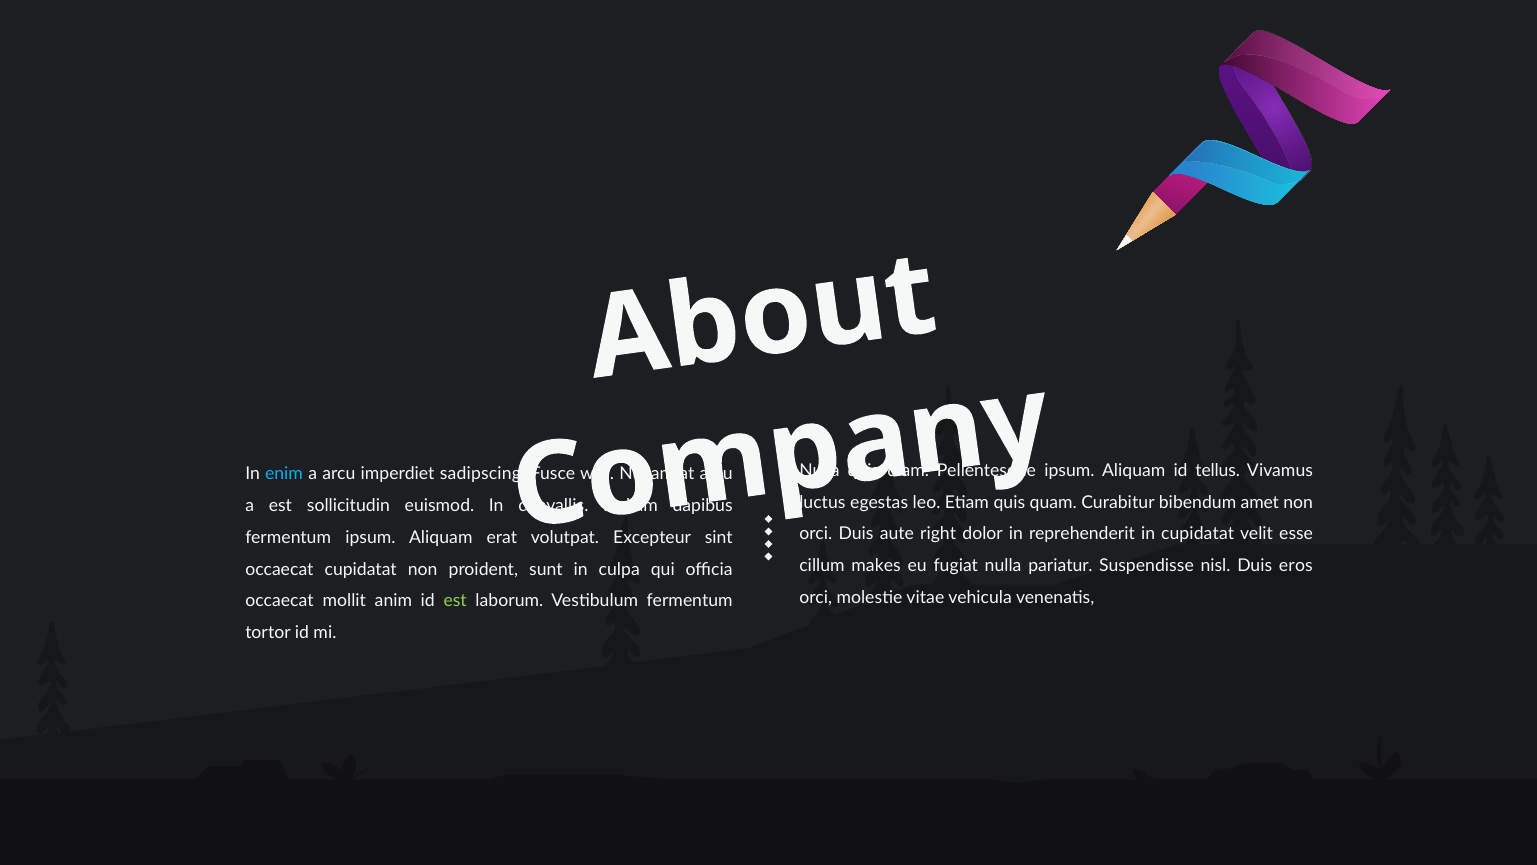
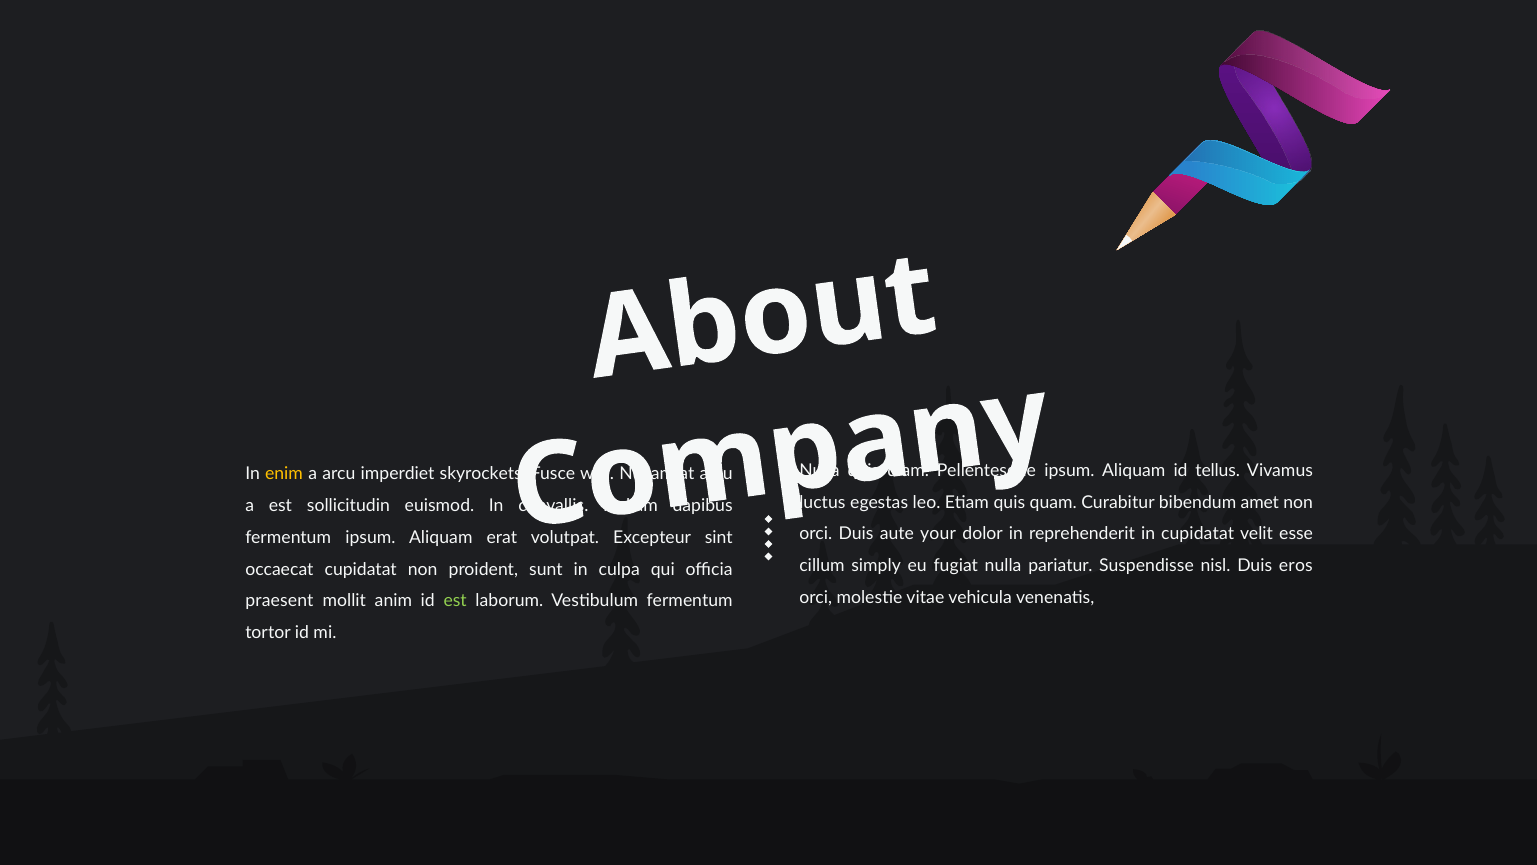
enim colour: light blue -> yellow (284, 474)
sadipscing: sadipscing -> skyrockets (483, 474)
right: right -> your (938, 534)
makes: makes -> simply (876, 565)
occaecat: occaecat -> praesent (279, 601)
